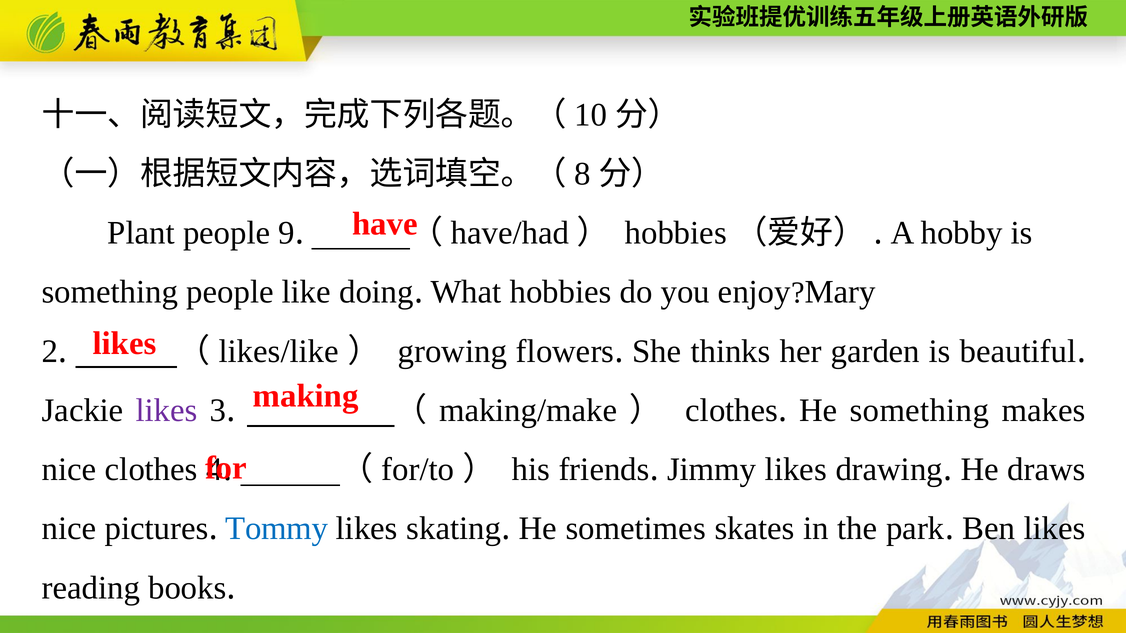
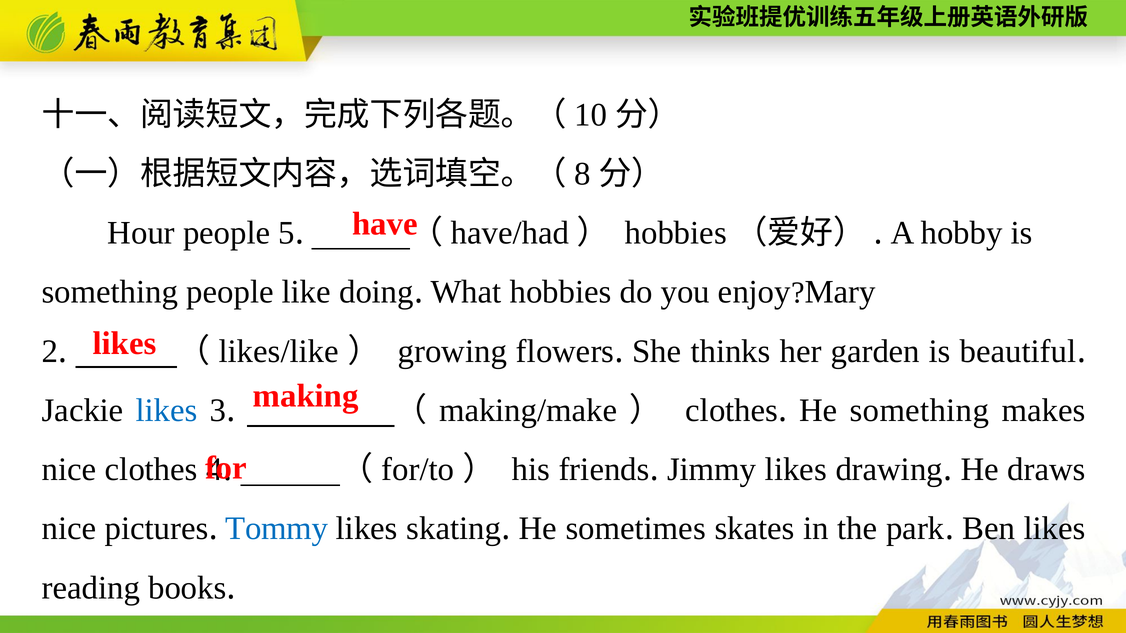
Plant: Plant -> Hour (141, 233)
9: 9 -> 5 (287, 233)
likes colour: purple -> blue (167, 411)
